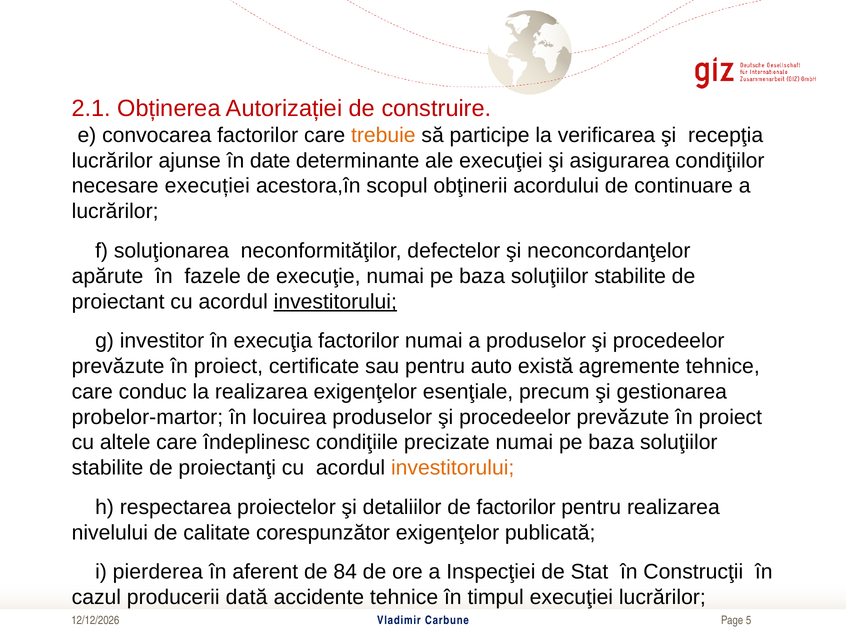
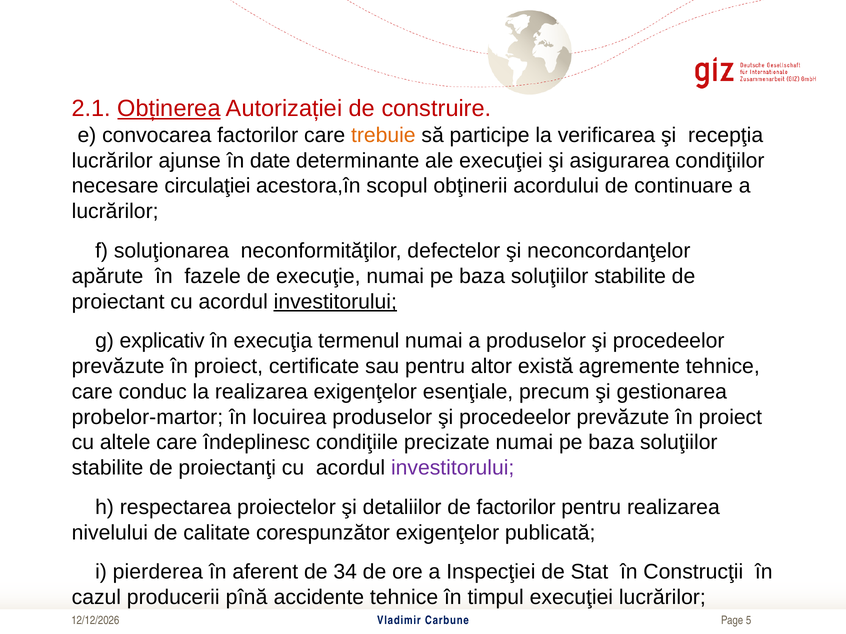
Obținerea underline: none -> present (169, 109)
execuției: execuției -> circulaţiei (207, 186)
investitor: investitor -> explicativ (162, 341)
execuţia factorilor: factorilor -> termenul (359, 341)
auto: auto -> altor (491, 367)
investitorului colour: orange -> purple (453, 468)
84: 84 -> 34 (345, 572)
dată: dată -> pînă (247, 598)
